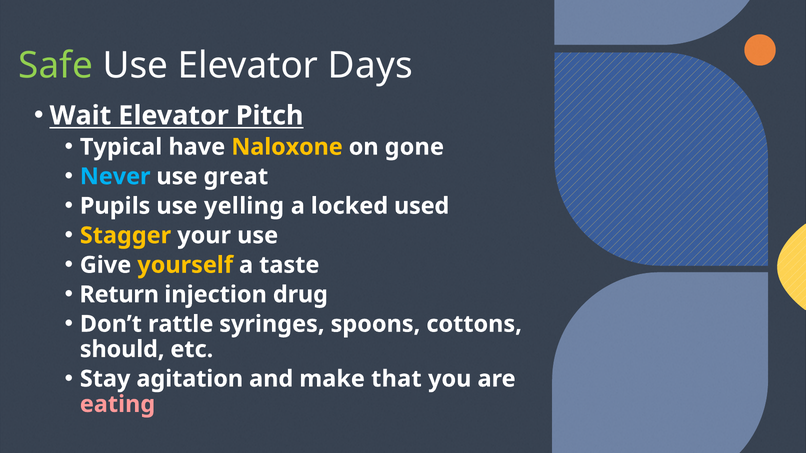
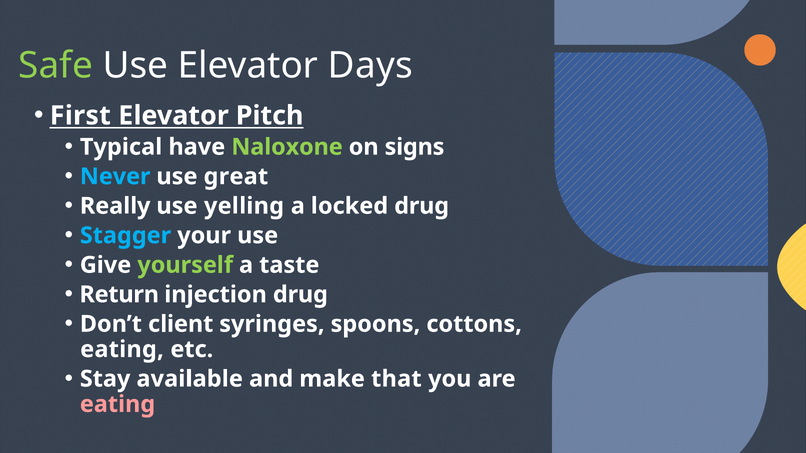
Wait: Wait -> First (80, 116)
Naloxone colour: yellow -> light green (287, 147)
gone: gone -> signs (415, 147)
Pupils: Pupils -> Really (115, 206)
locked used: used -> drug (422, 206)
Stagger colour: yellow -> light blue (125, 236)
yourself colour: yellow -> light green (185, 265)
rattle: rattle -> client (181, 324)
should: should -> eating (122, 350)
agitation: agitation -> available (190, 379)
